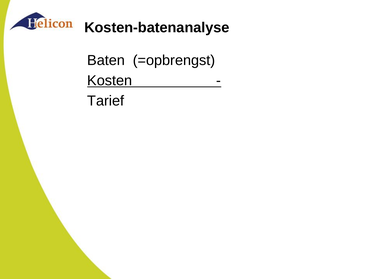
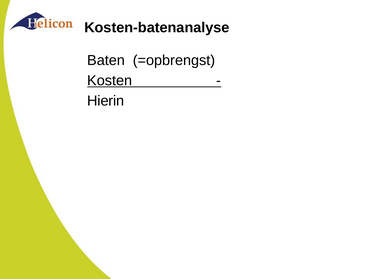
Tarief: Tarief -> Hierin (106, 101)
